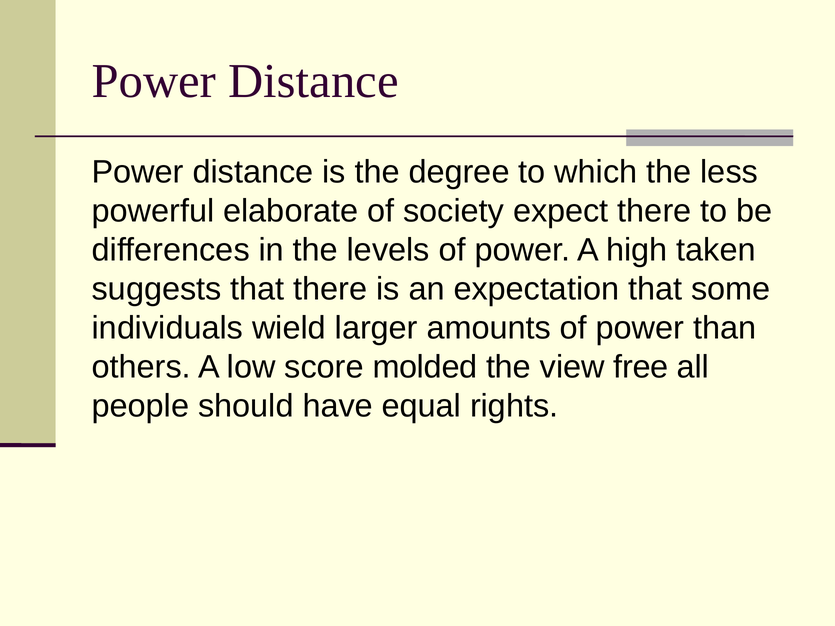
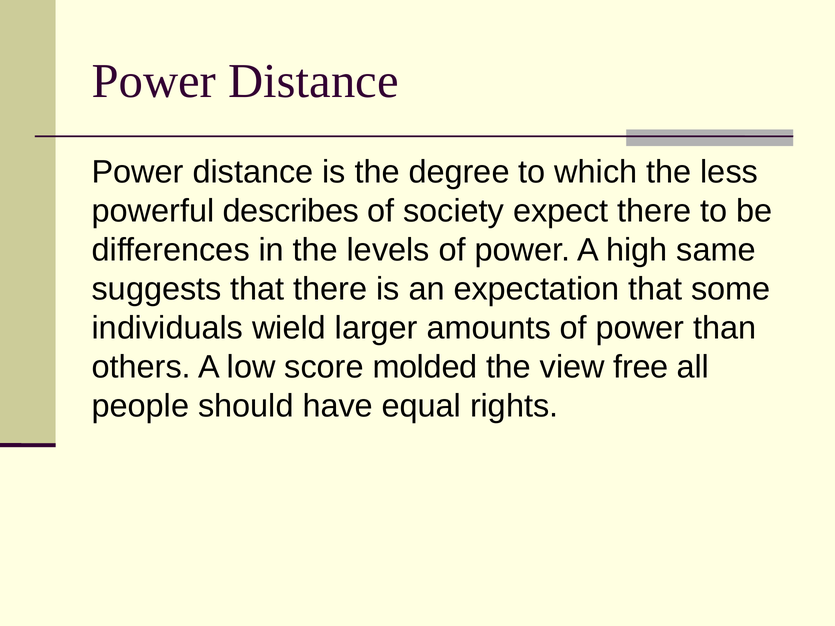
elaborate: elaborate -> describes (291, 211)
taken: taken -> same (716, 250)
